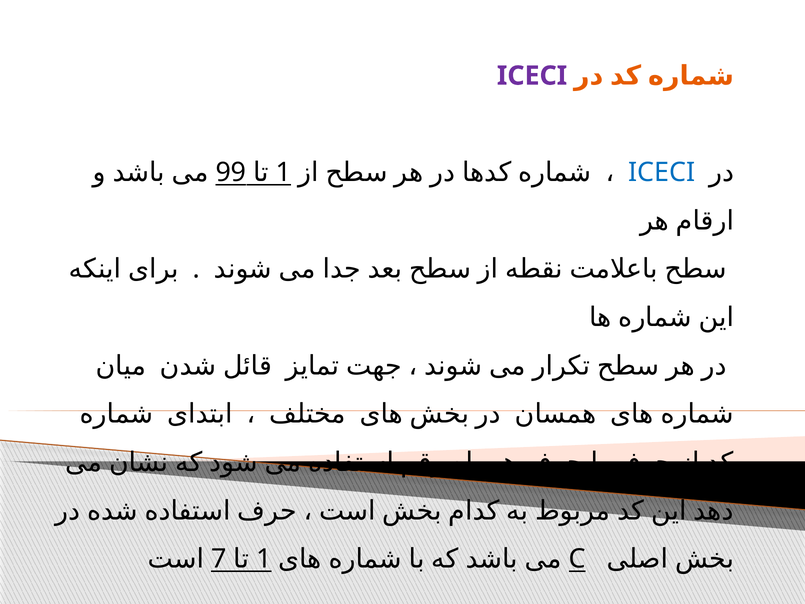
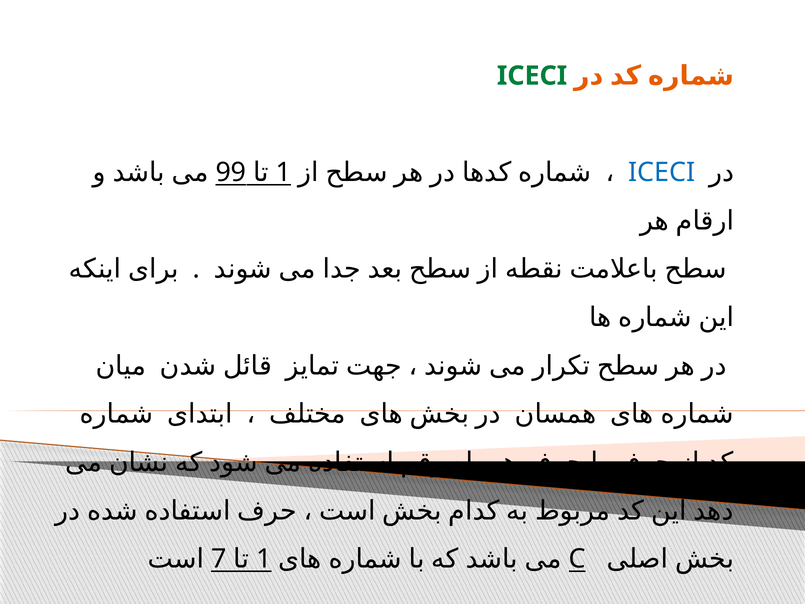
ICECI colour: purple -> green (532, 76)
